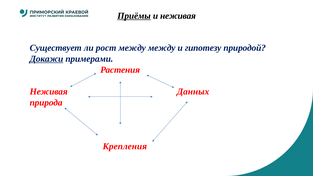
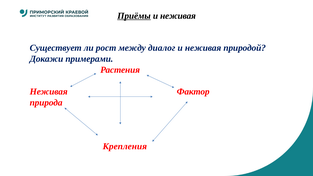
между между: между -> диалог (162, 48)
гипотезу: гипотезу -> неживая (203, 48)
Докажи underline: present -> none (46, 59)
Данных: Данных -> Фактор (193, 92)
